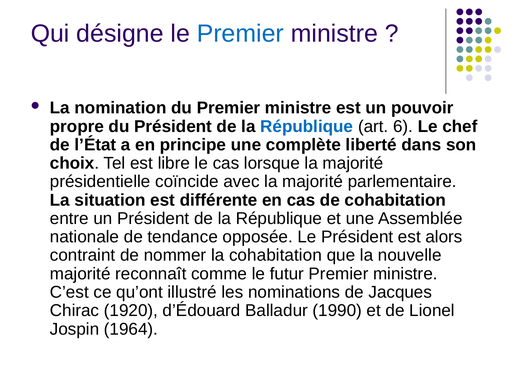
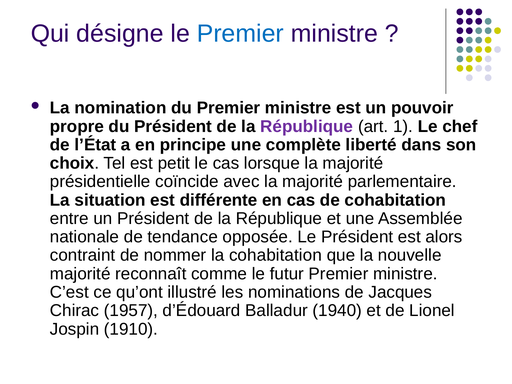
République colour: blue -> purple (307, 126)
6: 6 -> 1 (403, 126)
libre: libre -> petit (174, 163)
1920: 1920 -> 1957 (131, 311)
1990: 1990 -> 1940 (337, 311)
1964: 1964 -> 1910 (131, 329)
